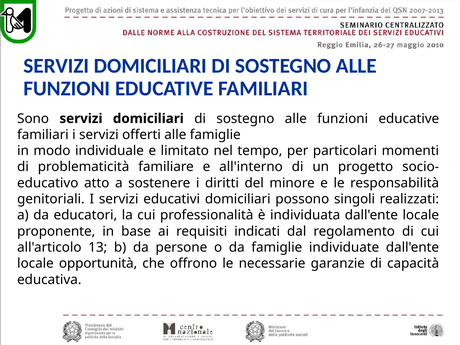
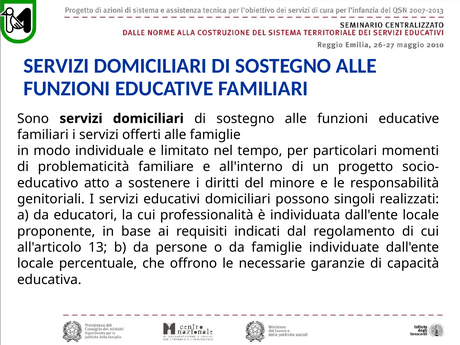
opportunità: opportunità -> percentuale (98, 263)
